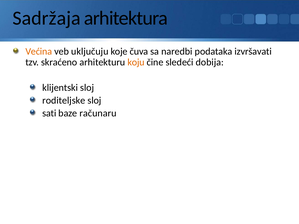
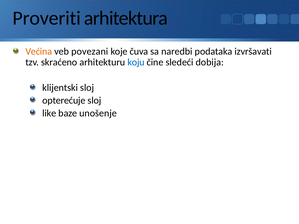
Sadržaja: Sadržaja -> Proveriti (47, 18)
uključuju: uključuju -> povezani (90, 52)
koju colour: orange -> blue (136, 62)
roditeljske: roditeljske -> opterećuje (64, 101)
sati: sati -> like (49, 113)
računaru: računaru -> unošenje (98, 113)
